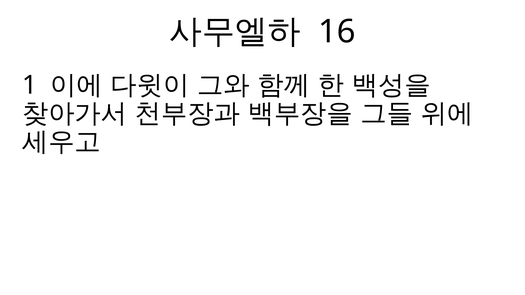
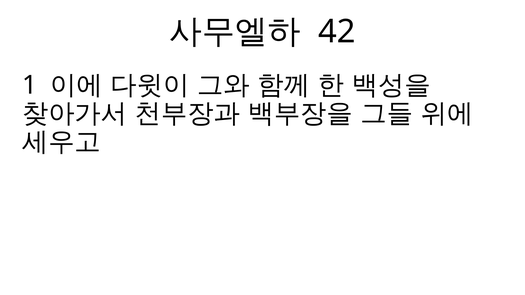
16: 16 -> 42 (337, 32)
